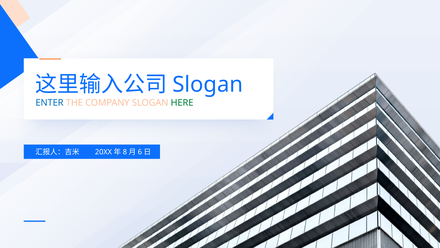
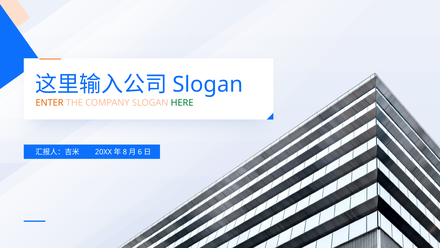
ENTER colour: blue -> orange (50, 103)
